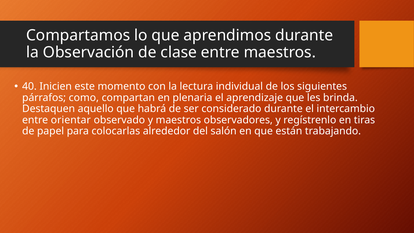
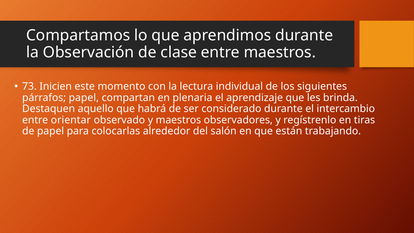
40: 40 -> 73 (29, 86)
párrafos como: como -> papel (84, 98)
